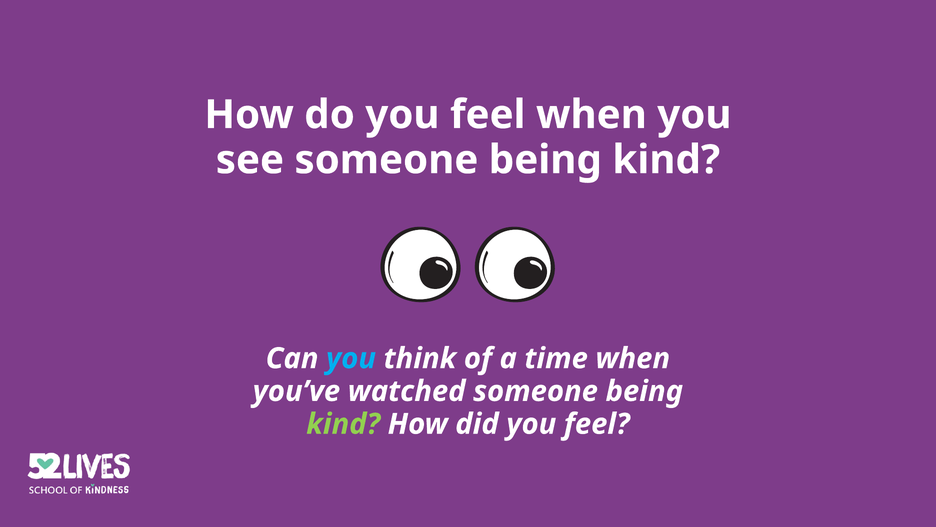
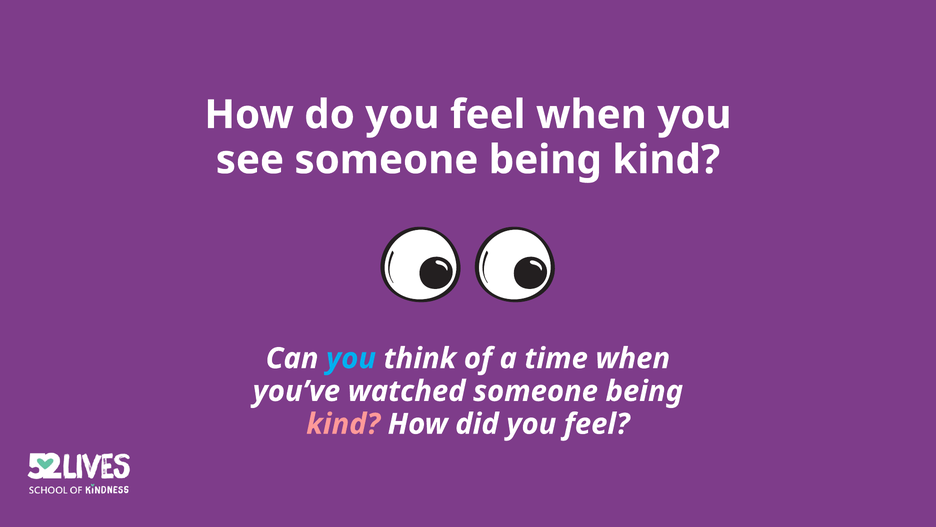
kind colour: light green -> pink (343, 424)
